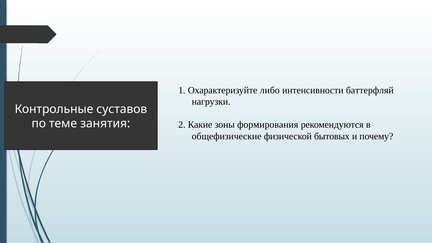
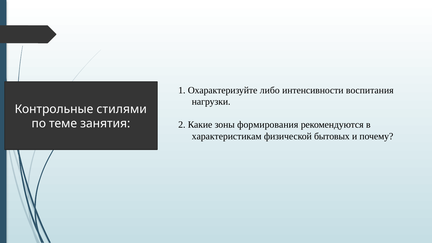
баттерфляй: баттерфляй -> воспитания (370, 90)
суставов: суставов -> стилями (122, 109)
общефизические: общефизические -> характеристикам (227, 136)
